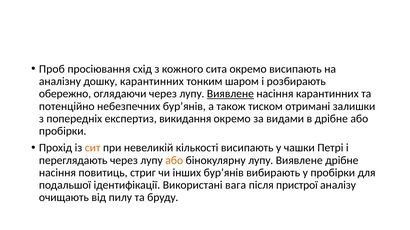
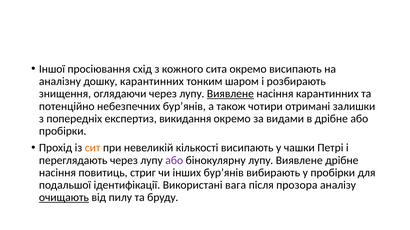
Проб: Проб -> Іншої (52, 69)
обережно: обережно -> знищення (65, 94)
тиском: тиском -> чотири (265, 107)
або colour: orange -> purple (174, 161)
пристрої: пристрої -> прозора (297, 186)
очищають underline: none -> present (64, 198)
